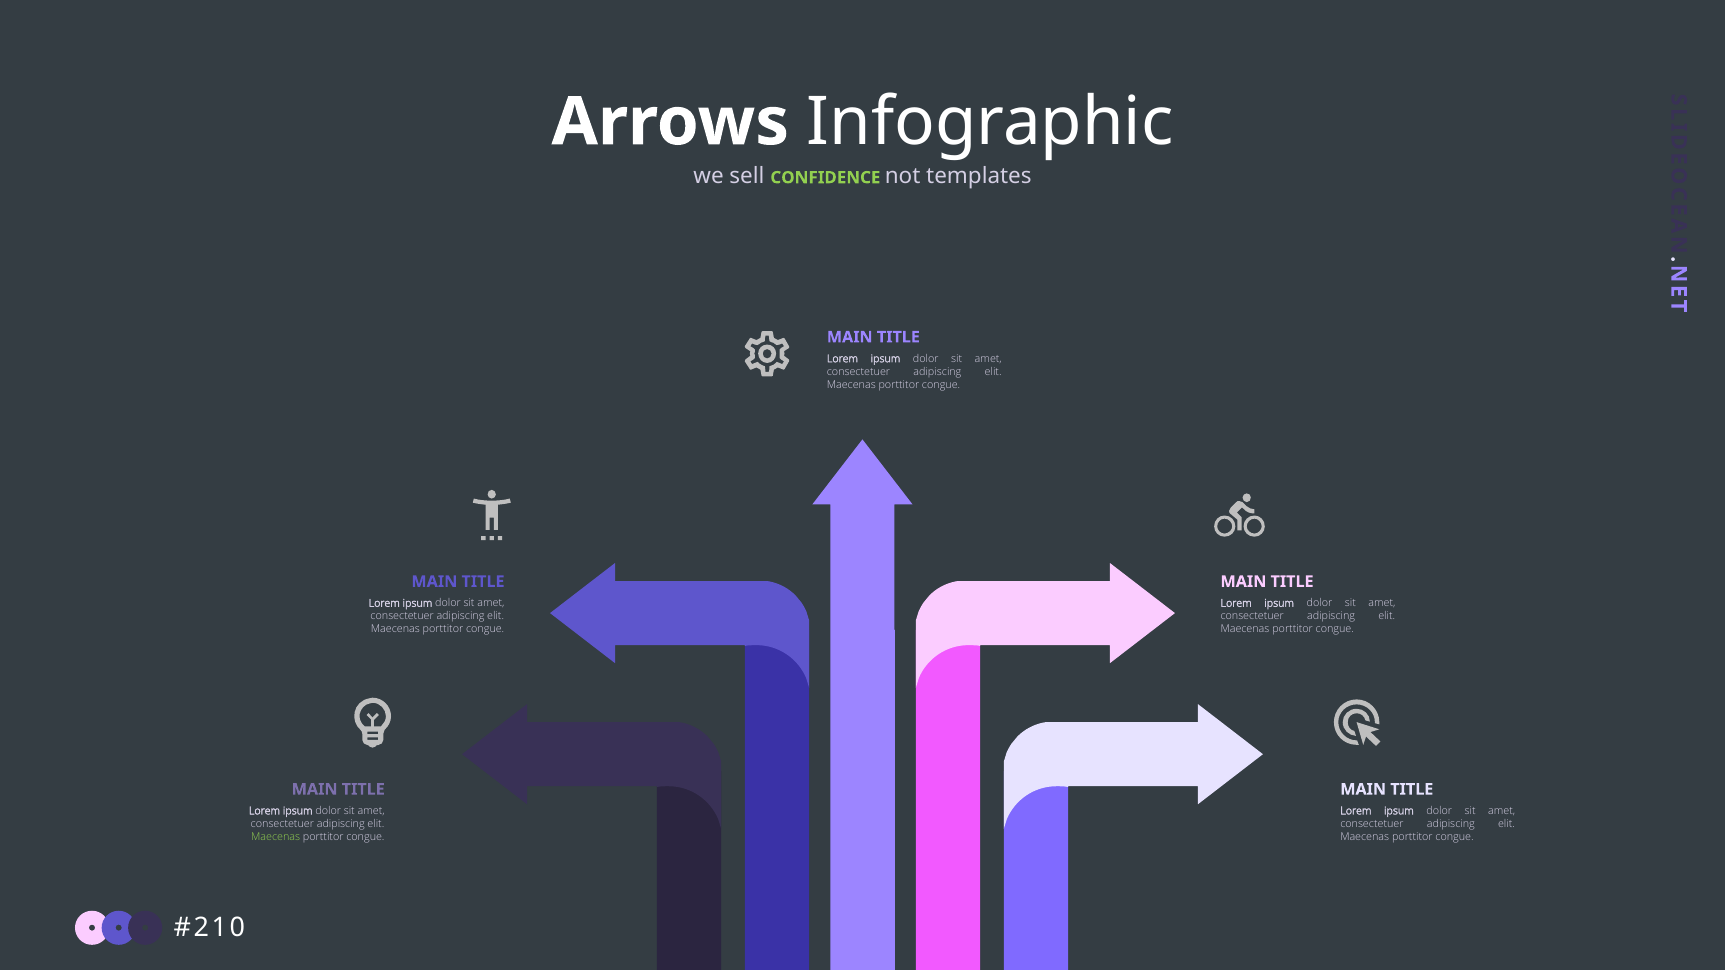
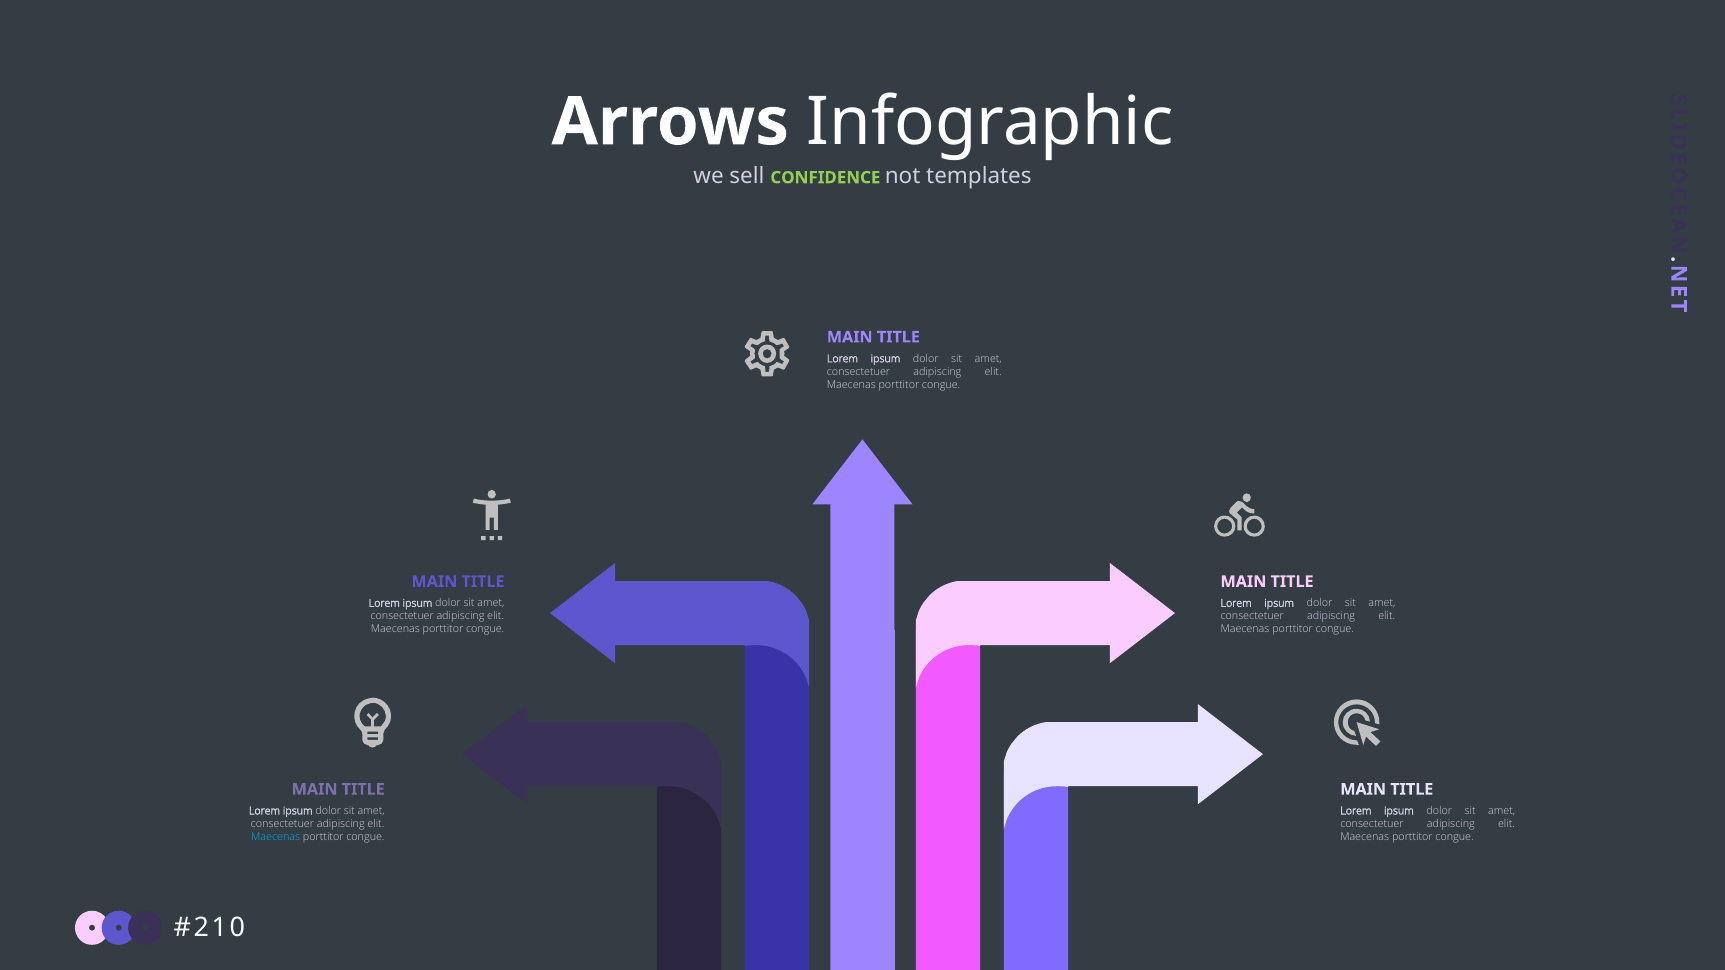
Maecenas colour: light green -> light blue (276, 837)
